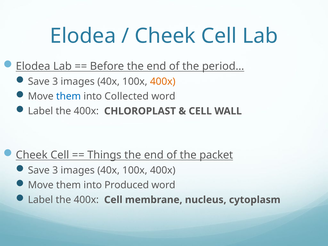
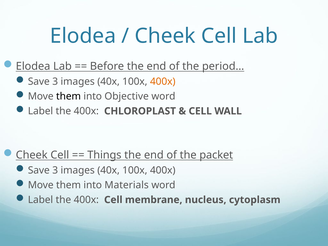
them colour: blue -> black (68, 96)
Collected: Collected -> Objective (127, 96)
Produced: Produced -> Materials (127, 185)
